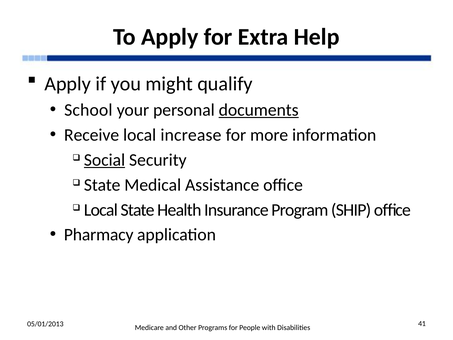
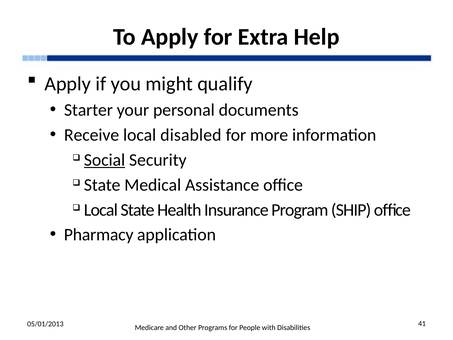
School: School -> Starter (88, 110)
documents underline: present -> none (259, 110)
increase: increase -> disabled (191, 135)
